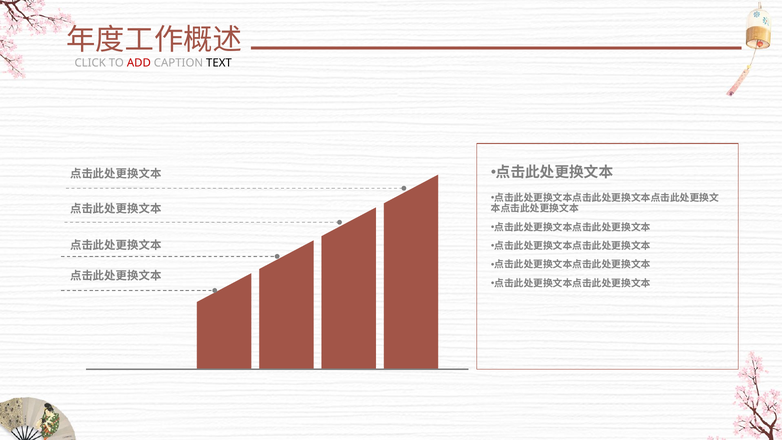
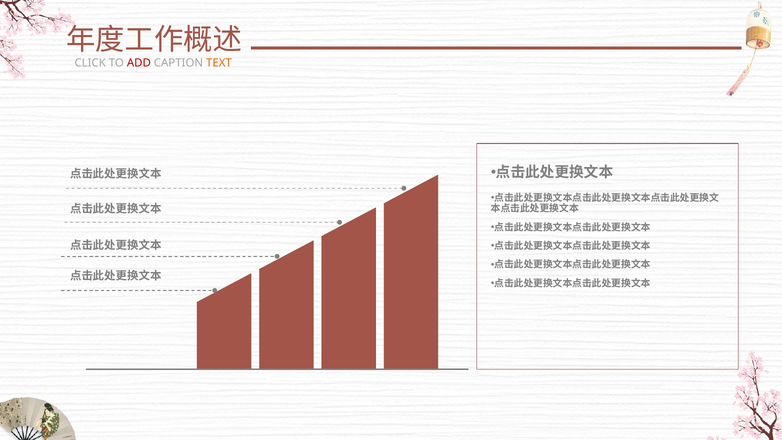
TEXT colour: black -> orange (219, 63)
